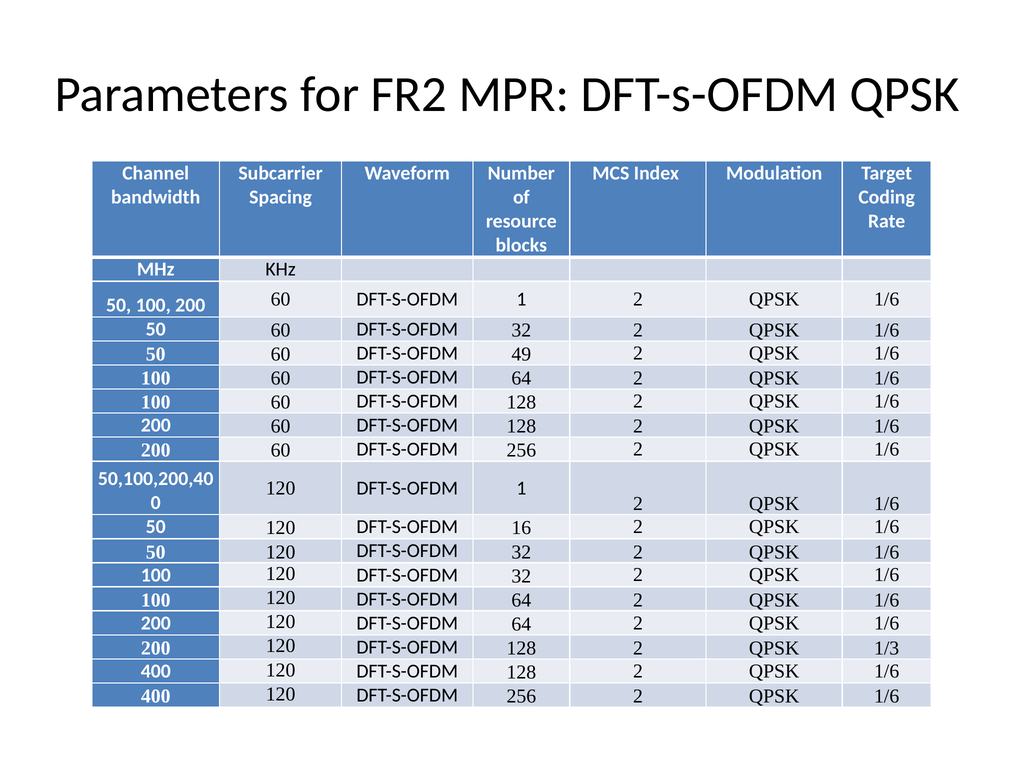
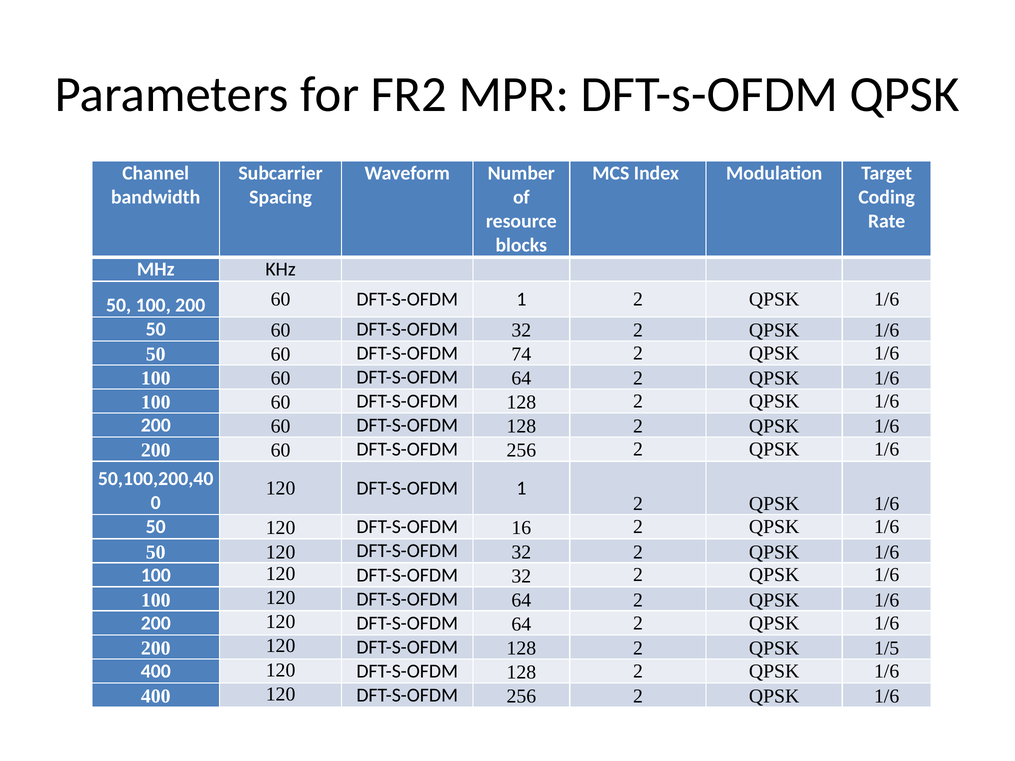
49: 49 -> 74 (521, 354)
1/3: 1/3 -> 1/5 (887, 648)
